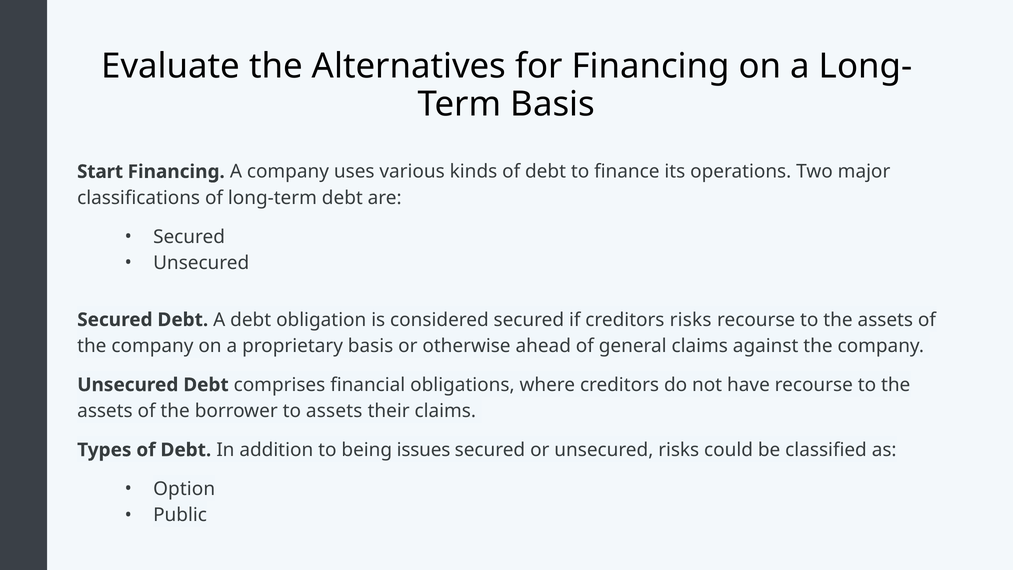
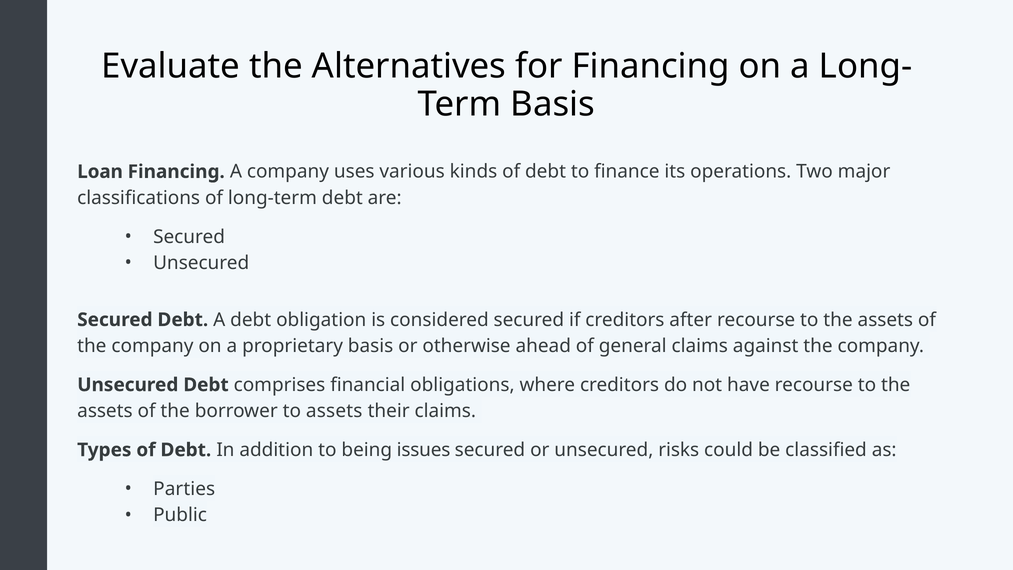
Start: Start -> Loan (100, 172)
creditors risks: risks -> after (691, 320)
Option: Option -> Parties (184, 489)
